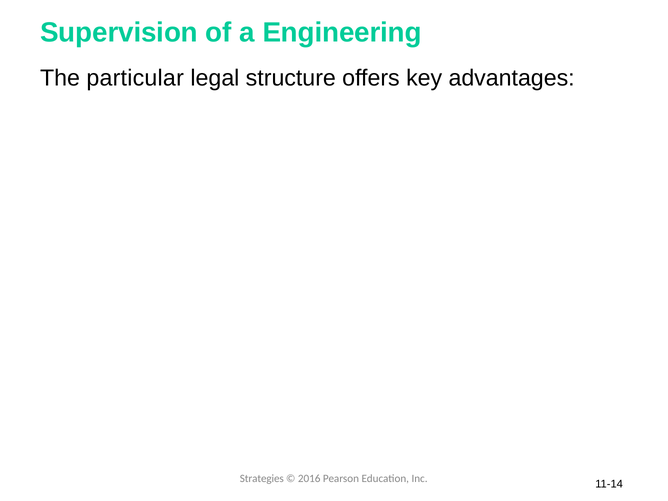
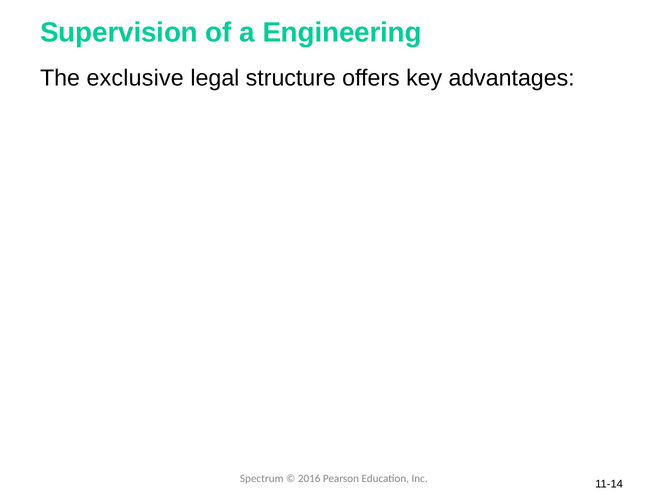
particular: particular -> exclusive (135, 78)
Strategies: Strategies -> Spectrum (262, 478)
